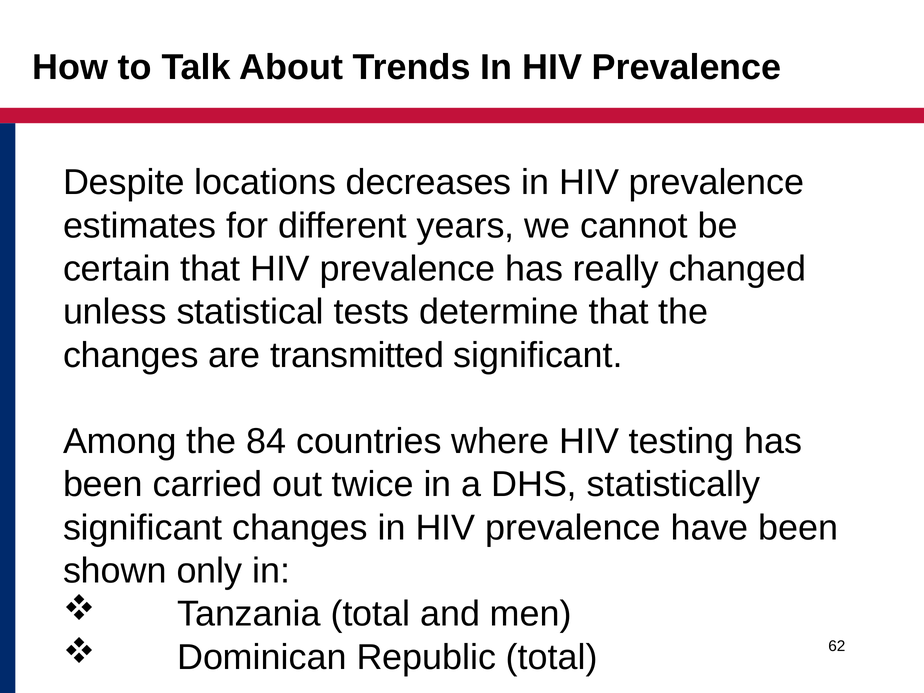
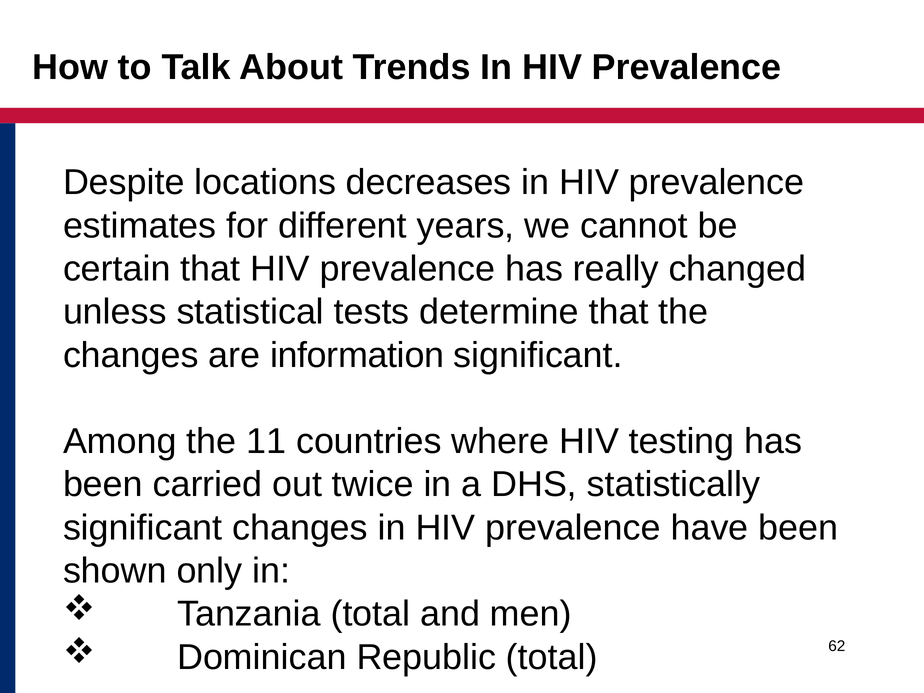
transmitted: transmitted -> information (357, 355)
84: 84 -> 11 (266, 441)
